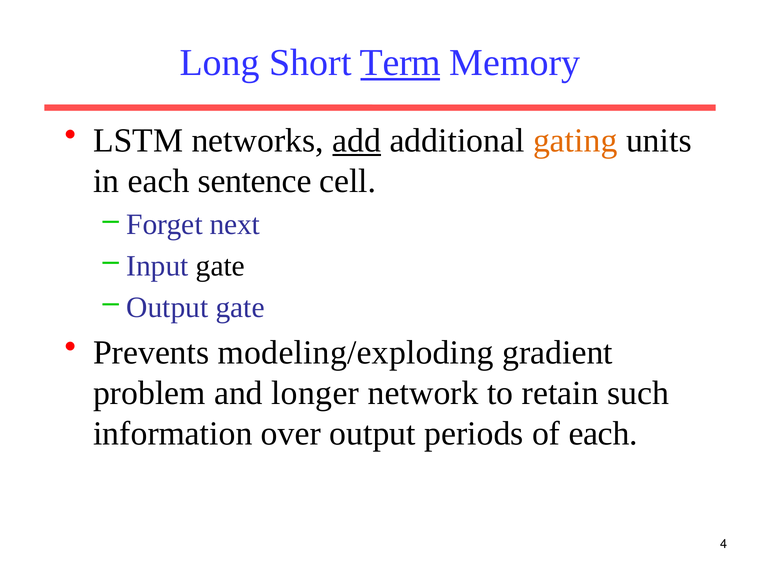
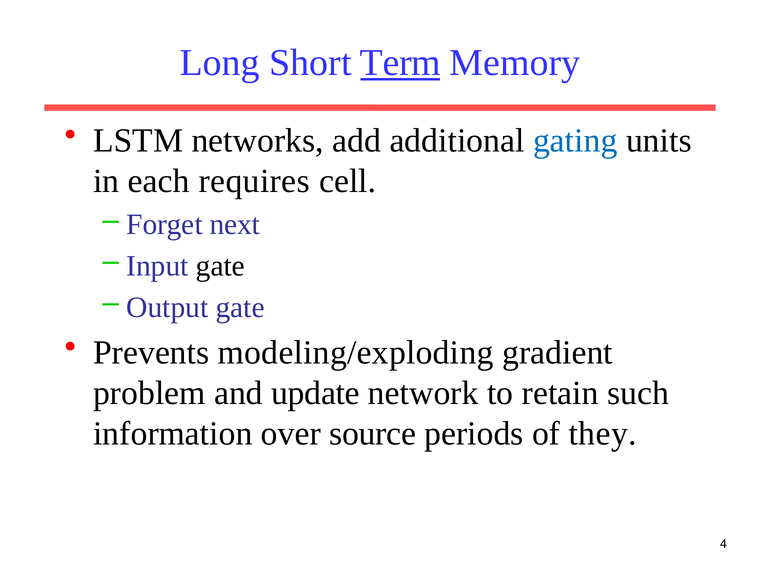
add underline: present -> none (357, 140)
gating colour: orange -> blue (575, 140)
sentence: sentence -> requires (254, 181)
longer: longer -> update (315, 393)
over output: output -> source (373, 434)
of each: each -> they (603, 434)
